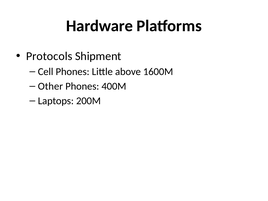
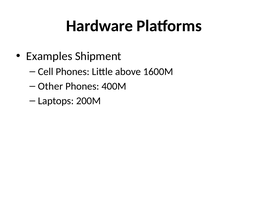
Protocols: Protocols -> Examples (49, 56)
